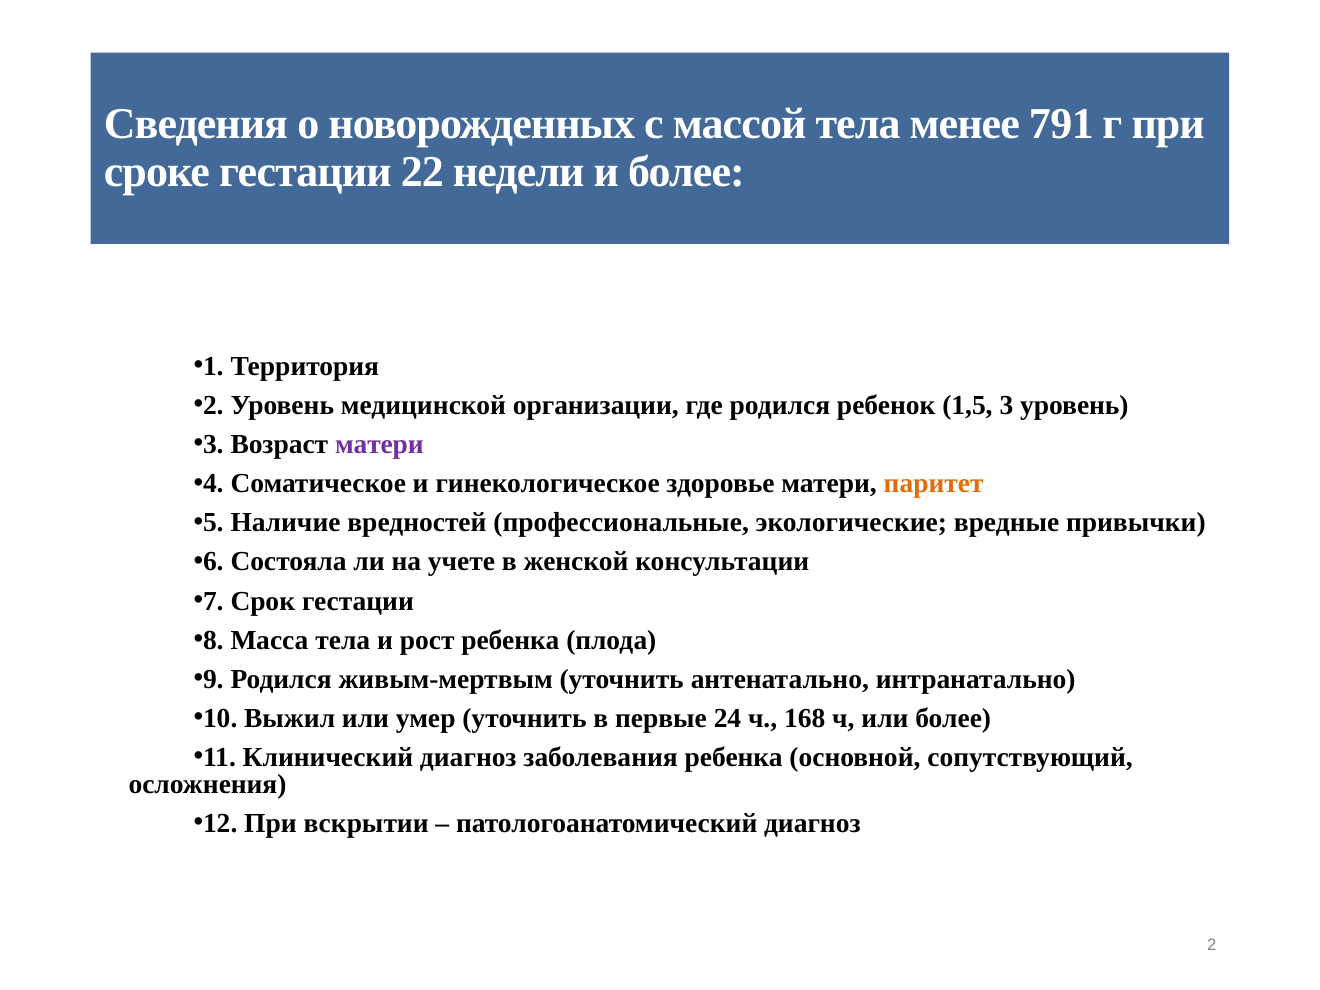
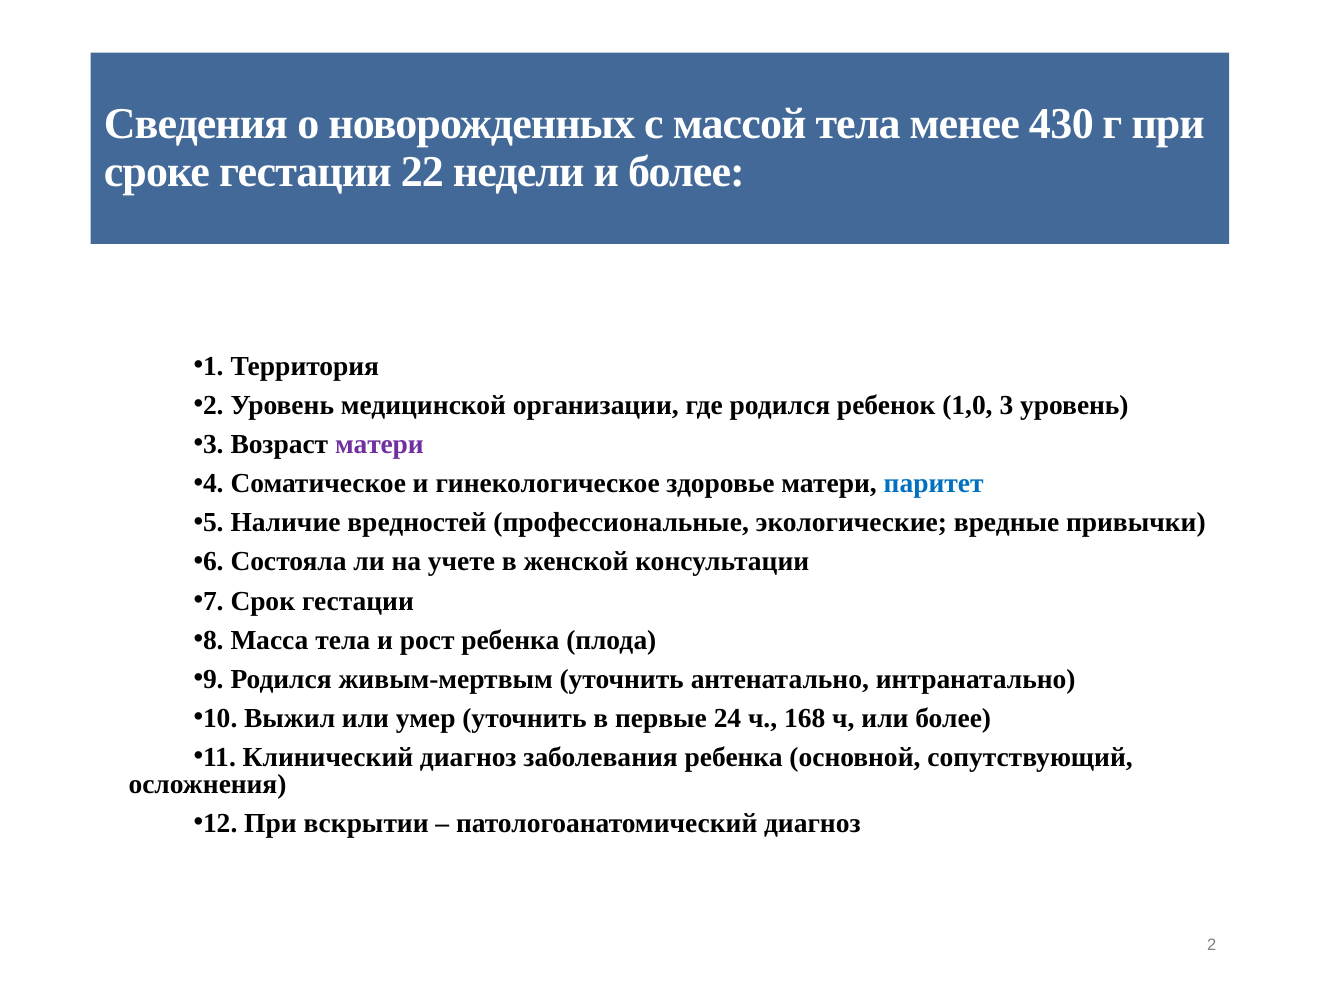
791: 791 -> 430 (1061, 124)
1,5: 1,5 -> 1,0 (967, 406)
паритет colour: orange -> blue (934, 484)
